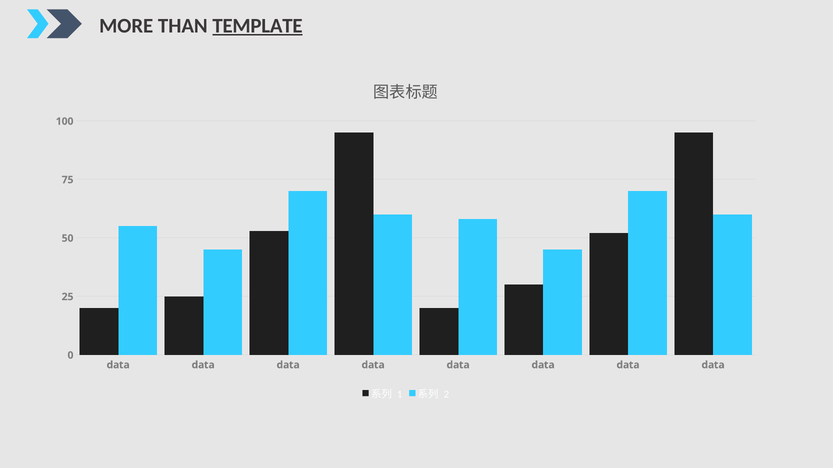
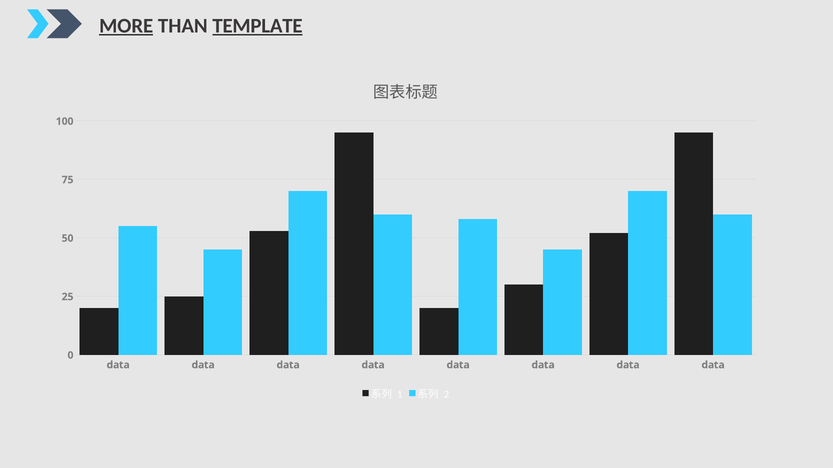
MORE underline: none -> present (126, 26)
